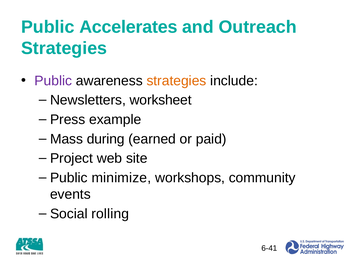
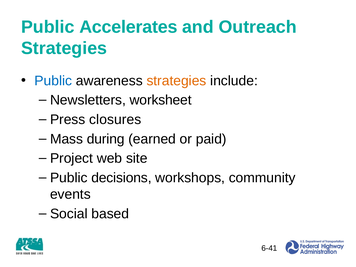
Public colour: purple -> blue (53, 81)
example: example -> closures (115, 120)
minimize: minimize -> decisions (121, 178)
rolling: rolling -> based (110, 214)
